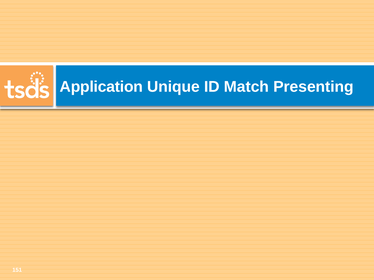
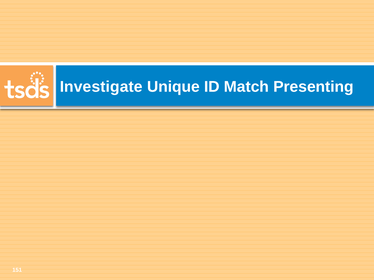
Application: Application -> Investigate (101, 87)
